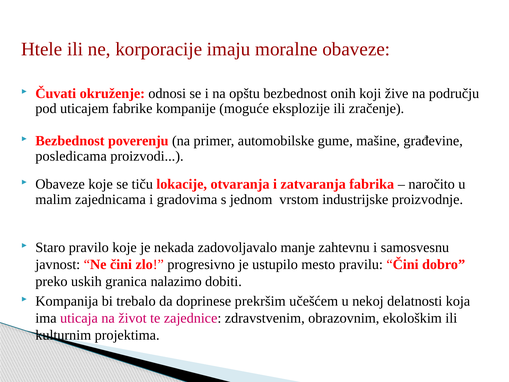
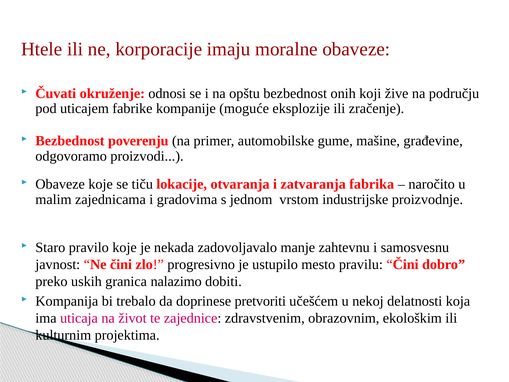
posledicama: posledicama -> odgovoramo (71, 156)
prekršim: prekršim -> pretvoriti (260, 301)
